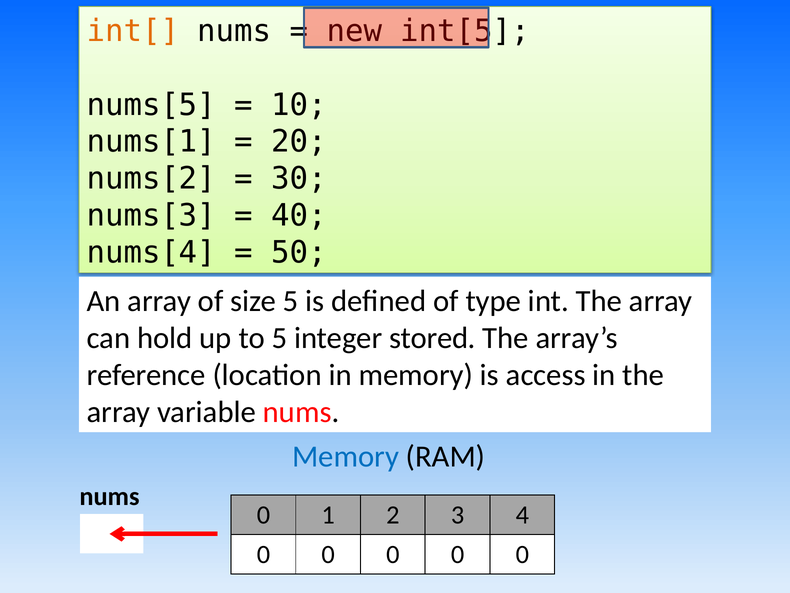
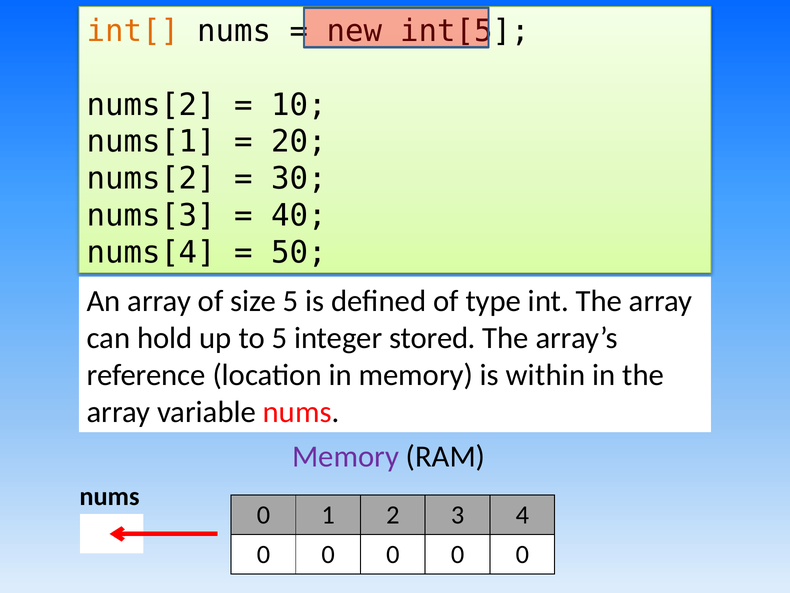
nums[5: nums[5 -> nums[2 (151, 105)
access: access -> within (546, 375)
Memory colour: blue -> purple (346, 456)
